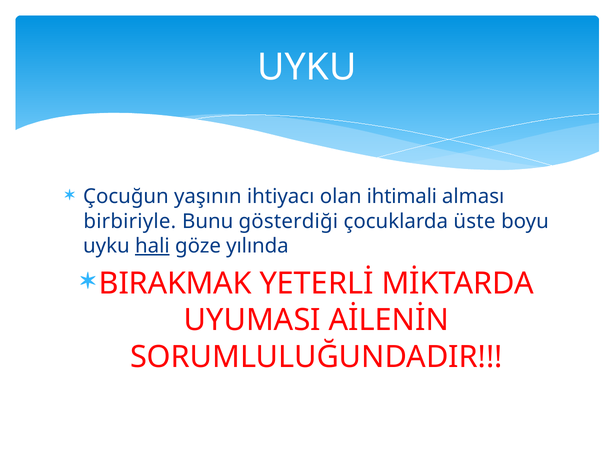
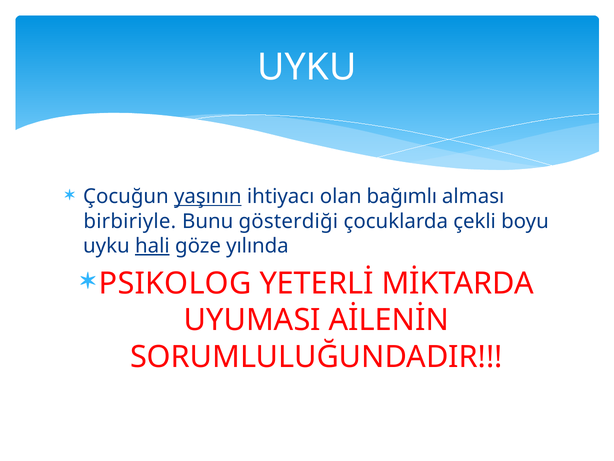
yaşının underline: none -> present (208, 196)
ihtimali: ihtimali -> bağımlı (402, 196)
üste: üste -> çekli (475, 221)
BIRAKMAK: BIRAKMAK -> PSIKOLOG (175, 283)
